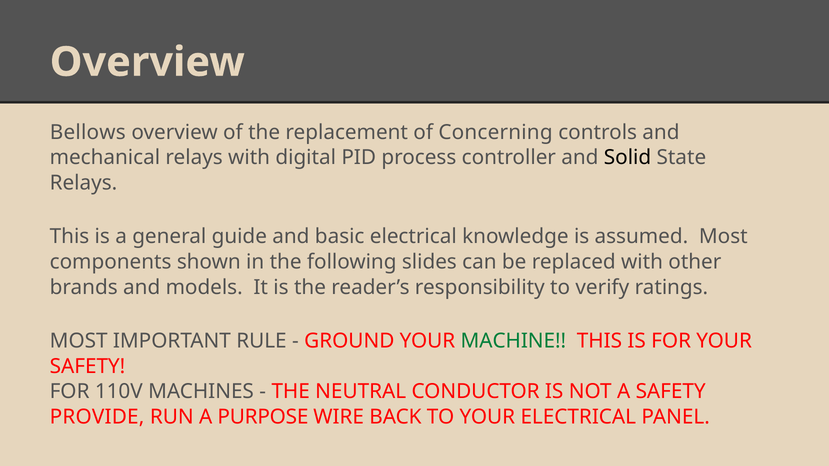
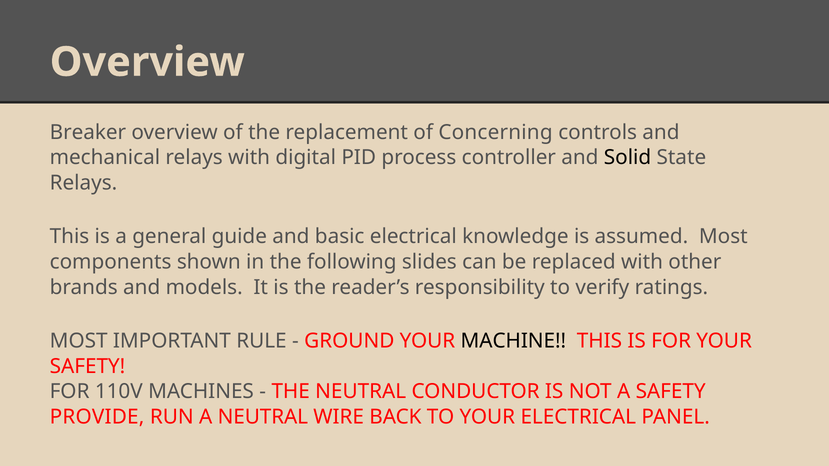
Bellows: Bellows -> Breaker (88, 132)
MACHINE colour: green -> black (513, 341)
A PURPOSE: PURPOSE -> NEUTRAL (263, 417)
